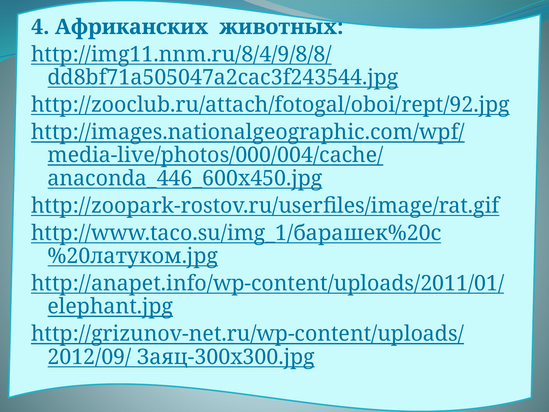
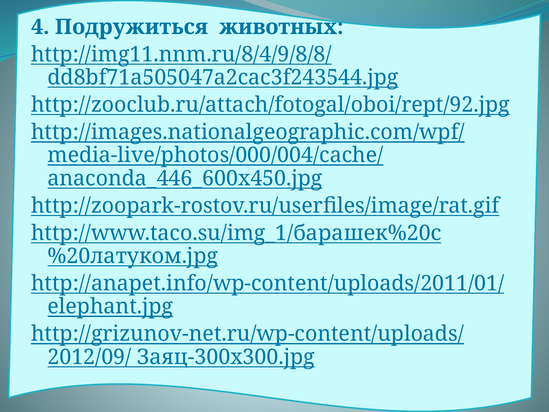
Африканских: Африканских -> Подружиться (131, 27)
